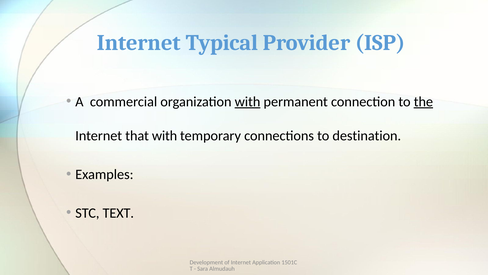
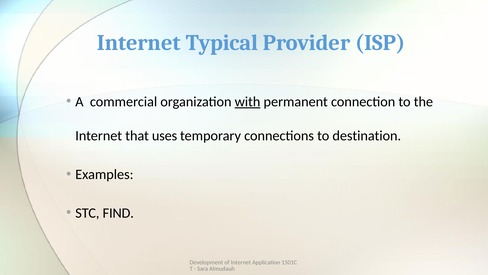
the underline: present -> none (423, 102)
that with: with -> uses (165, 136)
TEXT: TEXT -> FIND (118, 213)
